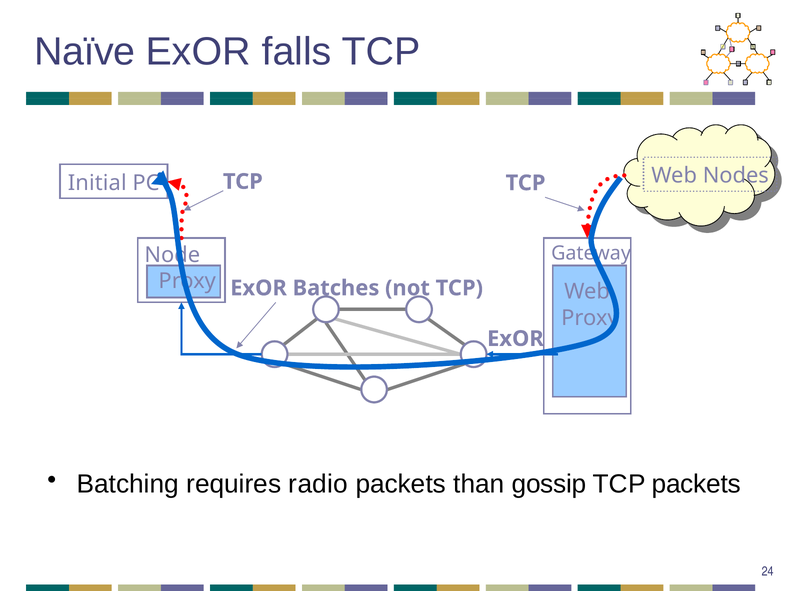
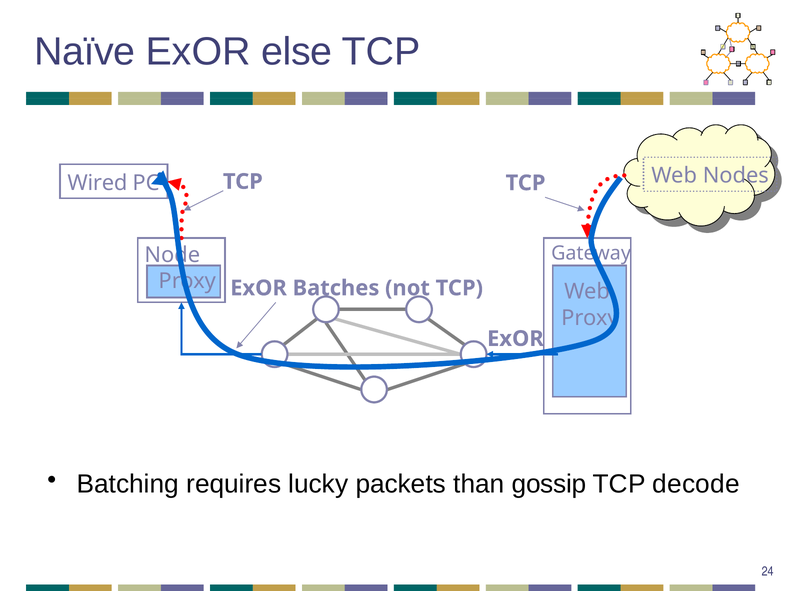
falls: falls -> else (297, 52)
Initial: Initial -> Wired (97, 183)
radio: radio -> lucky (318, 484)
TCP packets: packets -> decode (696, 484)
